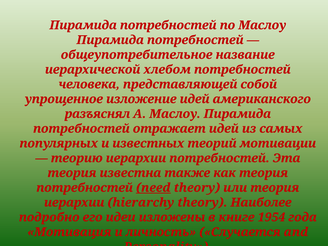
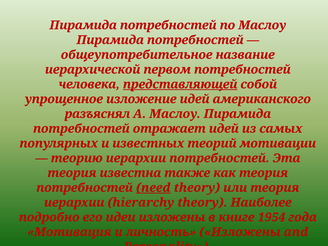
хлебом: хлебом -> первом (167, 70)
представляющей underline: none -> present (180, 84)
личность Случается: Случается -> Изложены (240, 232)
